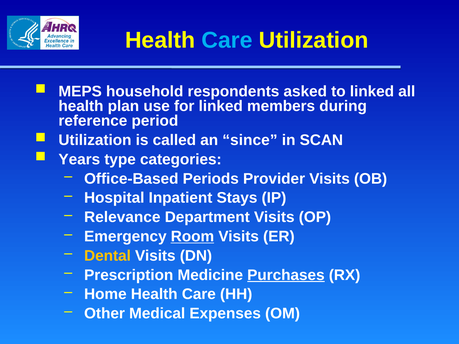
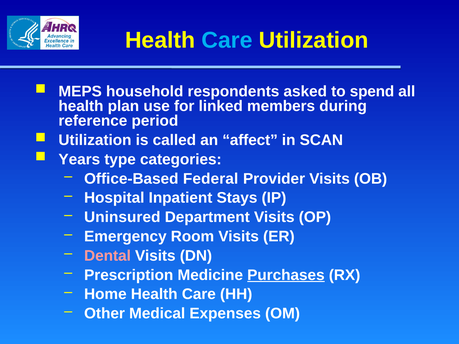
to linked: linked -> spend (372, 92)
since: since -> affect (250, 140)
Periods: Periods -> Federal (211, 179)
Relevance: Relevance -> Uninsured (122, 217)
Room underline: present -> none (192, 237)
Dental colour: yellow -> pink (107, 256)
